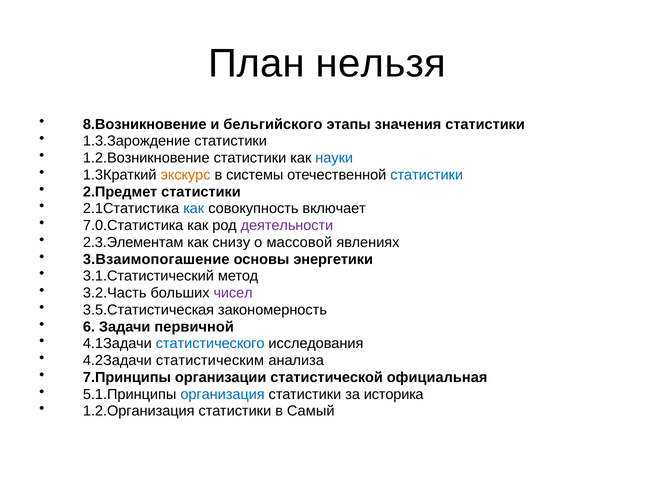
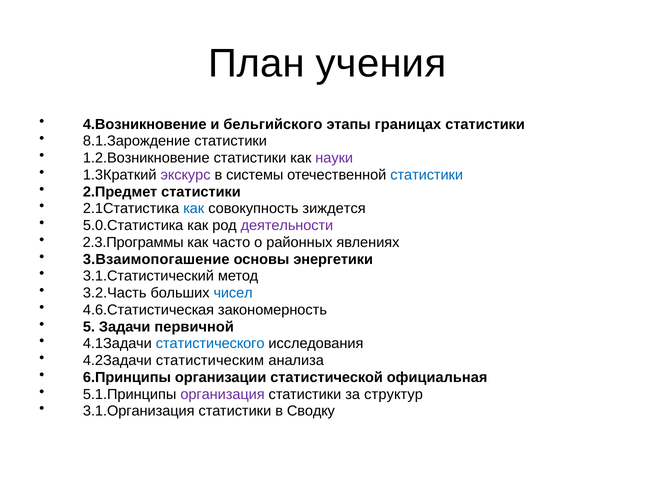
нельзя: нельзя -> учения (381, 63)
8.Возникновение: 8.Возникновение -> 4.Возникновение (145, 124)
значения: значения -> границах (408, 124)
1.3.Зарождение: 1.3.Зарождение -> 8.1.Зарождение (137, 141)
науки colour: blue -> purple (334, 158)
экскурс colour: orange -> purple (186, 175)
включает: включает -> зиждется (334, 209)
7.0.Статистика: 7.0.Статистика -> 5.0.Статистика (133, 226)
2.3.Элементам: 2.3.Элементам -> 2.3.Программы (133, 243)
снизу: снизу -> часто (231, 243)
массовой: массовой -> районных (299, 243)
чисел colour: purple -> blue (233, 293)
3.5.Статистическая: 3.5.Статистическая -> 4.6.Статистическая (148, 310)
6: 6 -> 5 (89, 327)
7.Принципы: 7.Принципы -> 6.Принципы (127, 378)
организация colour: blue -> purple (223, 395)
историка: историка -> структур (394, 395)
1.2.Организация: 1.2.Организация -> 3.1.Организация (139, 411)
Самый: Самый -> Сводку (311, 411)
